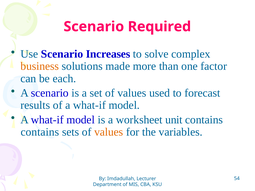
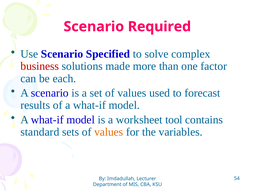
Increases: Increases -> Specified (108, 54)
business colour: orange -> red (40, 66)
unit: unit -> tool (174, 120)
contains: contains -> standard (40, 132)
